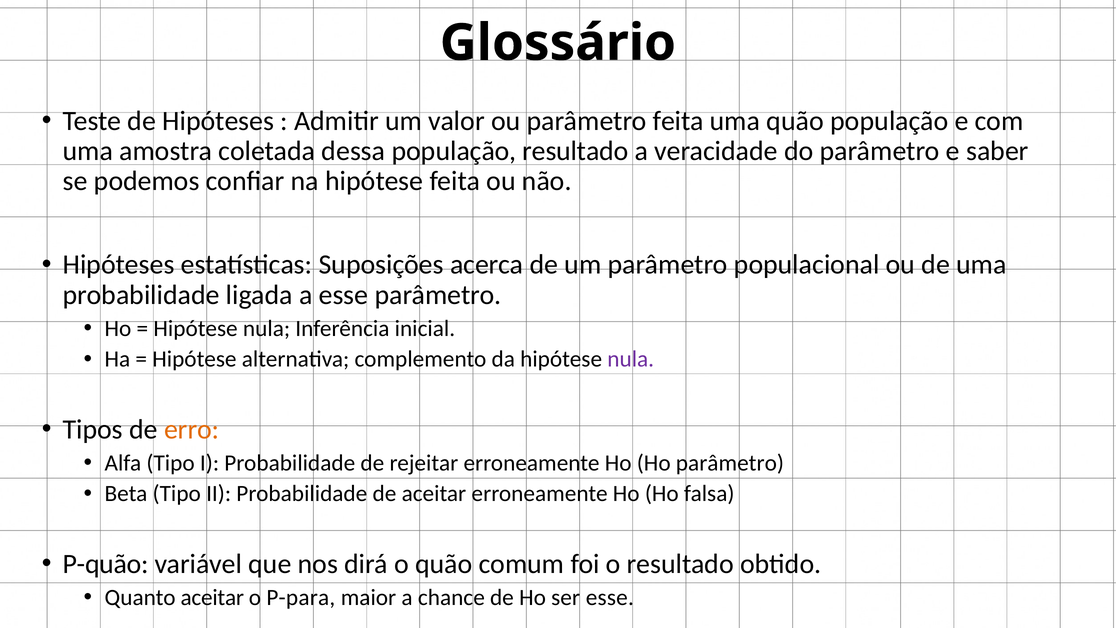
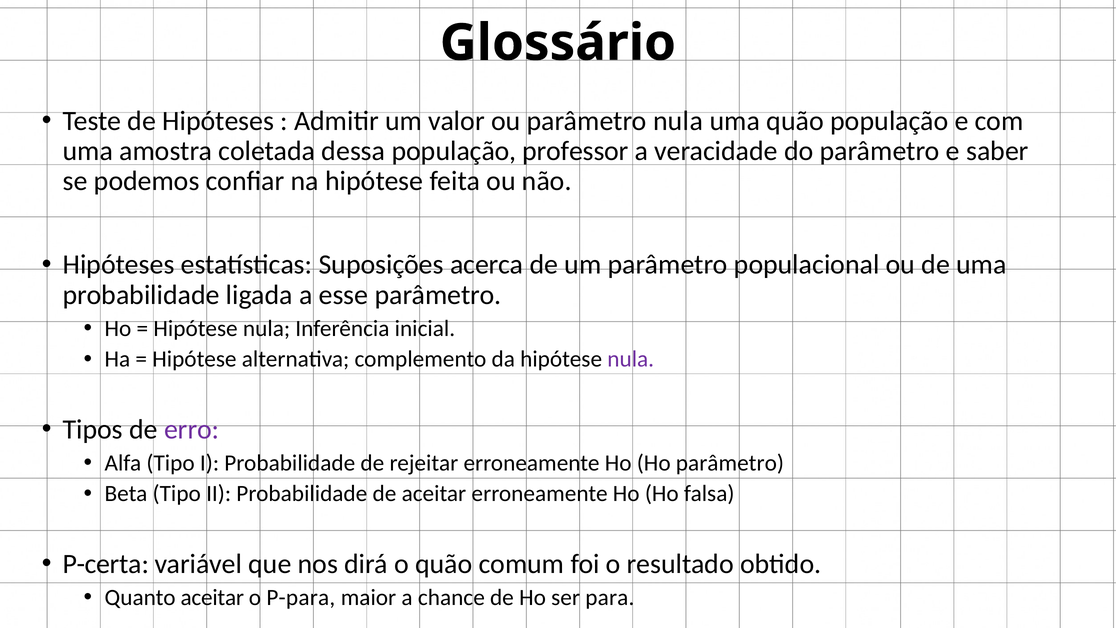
parâmetro feita: feita -> nula (678, 121)
população resultado: resultado -> professor (575, 151)
erro colour: orange -> purple (192, 429)
P-quão: P-quão -> P-certa (106, 564)
ser esse: esse -> para (610, 597)
